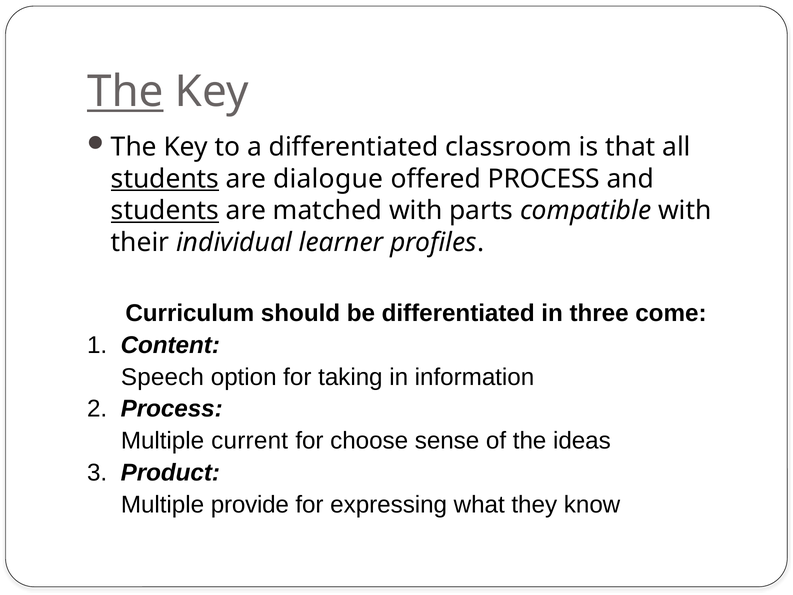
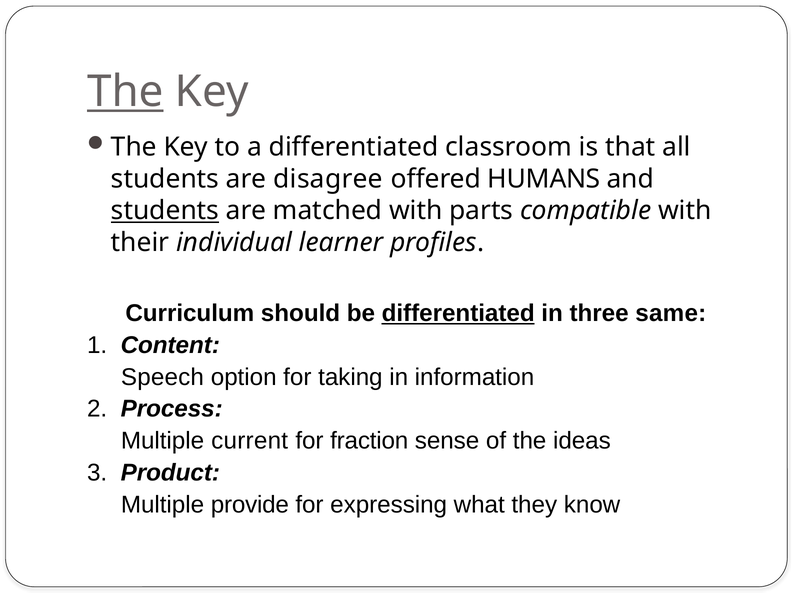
students underline: present -> none (165, 179)
dialogue: dialogue -> disagree (328, 179)
offered PROCESS: PROCESS -> HUMANS (544, 179)
differentiated underline: none -> present (458, 313)
come: come -> same (671, 313)
choose: choose -> fraction (369, 441)
